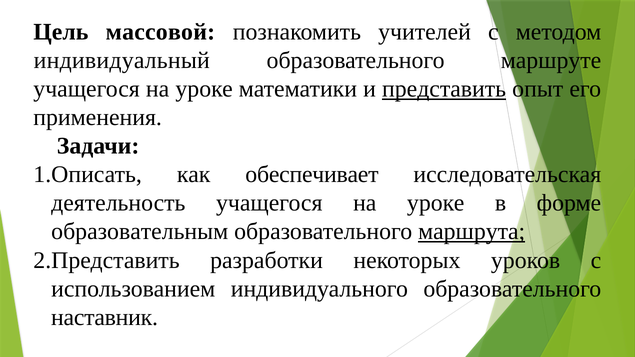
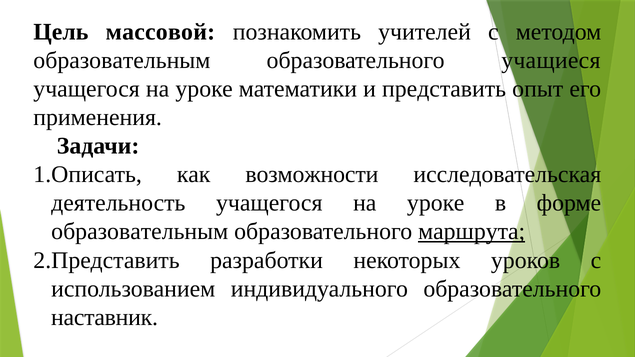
индивидуальный: индивидуальный -> образовательным (122, 60)
маршруте: маршруте -> учащиеся (551, 60)
представить underline: present -> none (444, 89)
обеспечивает: обеспечивает -> возможности (312, 175)
